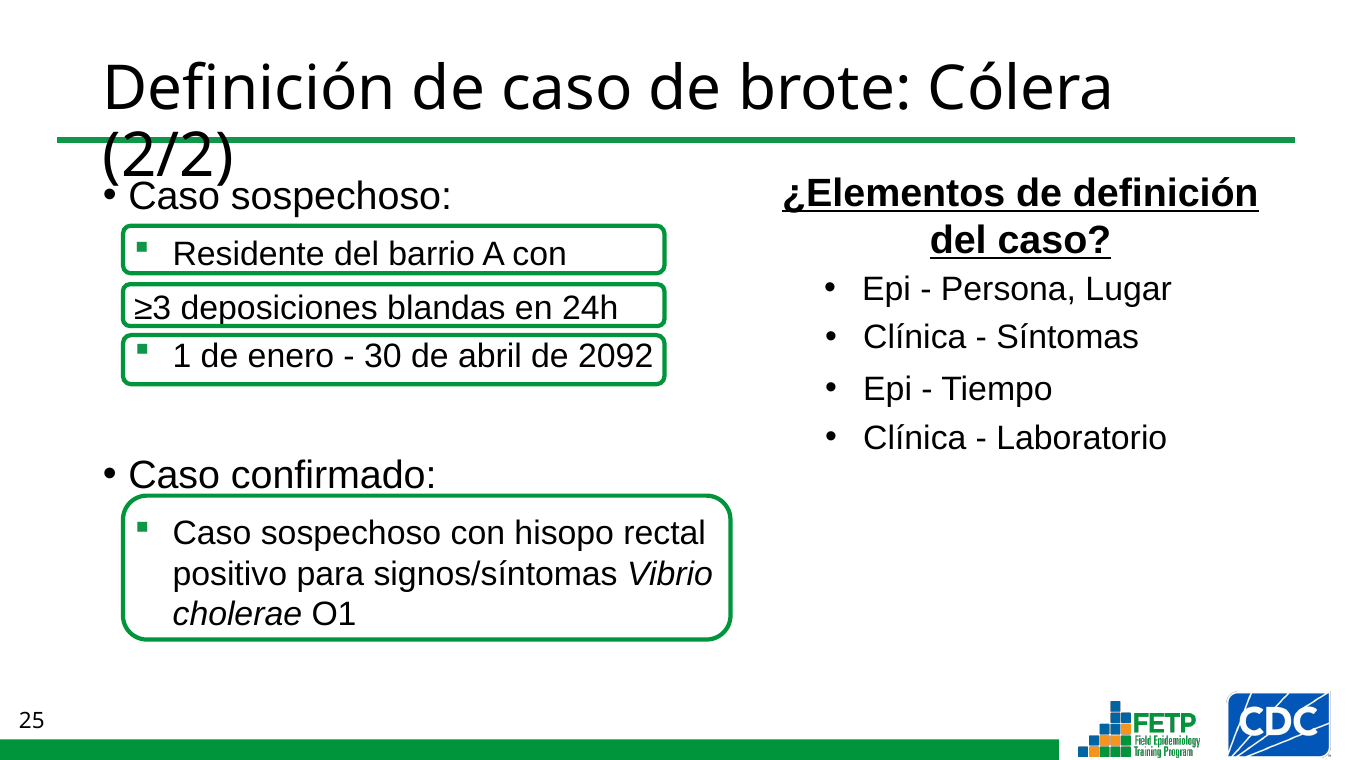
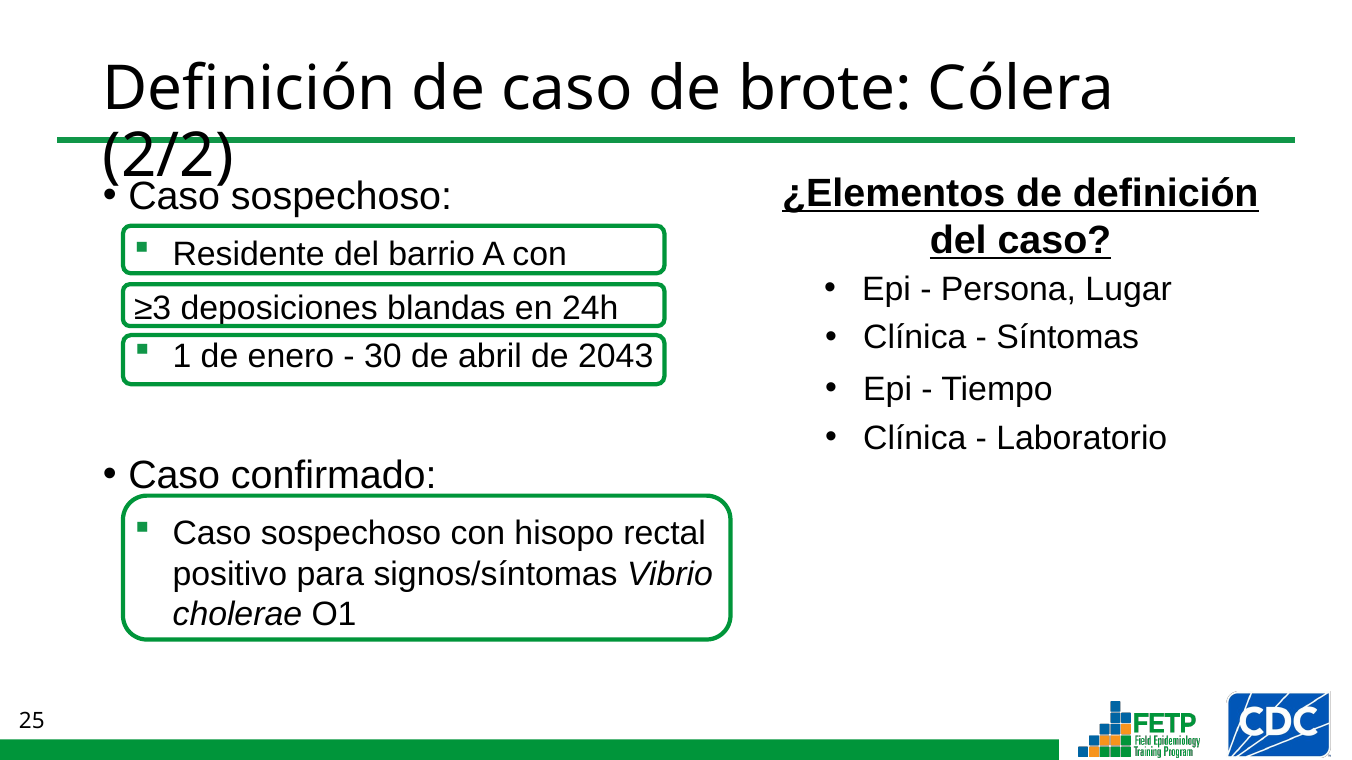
2092: 2092 -> 2043 (616, 356)
